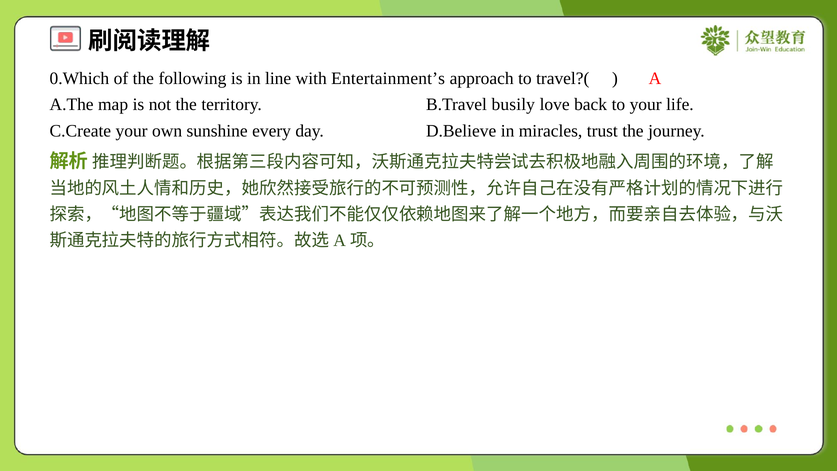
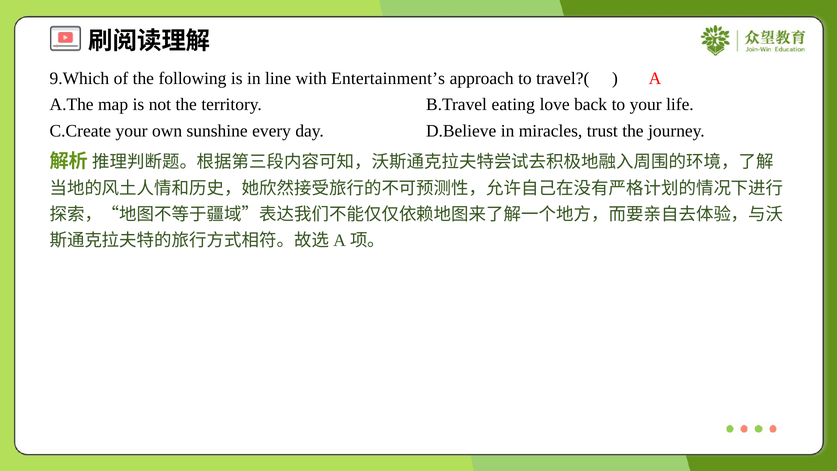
0.Which: 0.Which -> 9.Which (79, 78)
busily: busily -> eating (513, 105)
